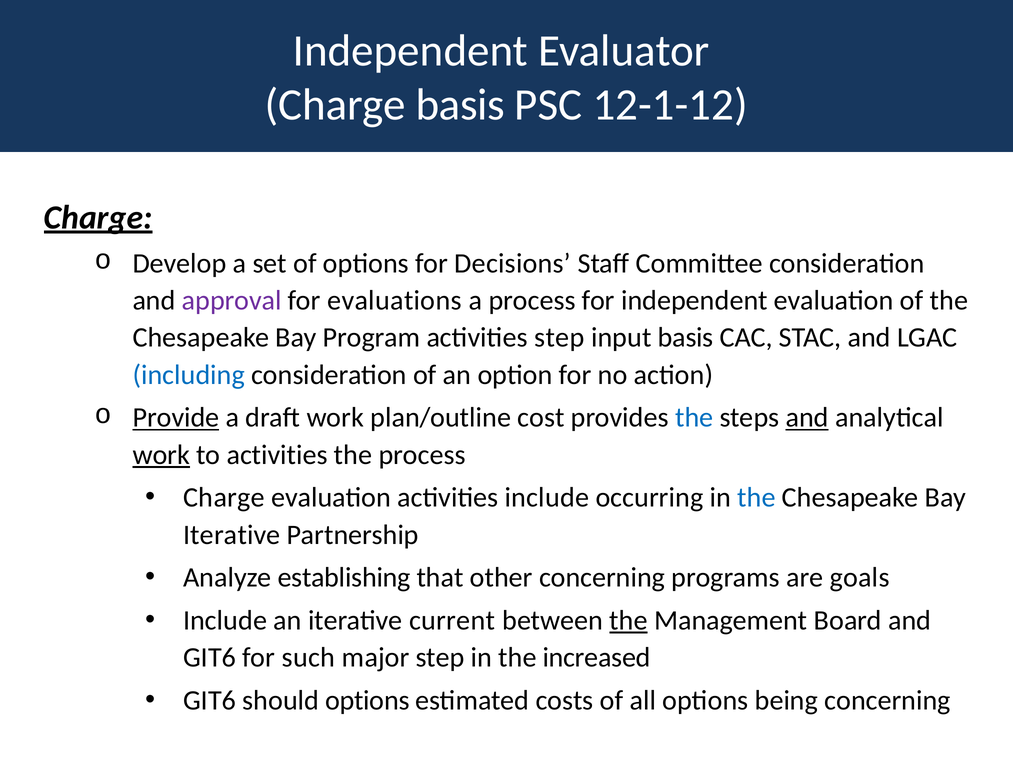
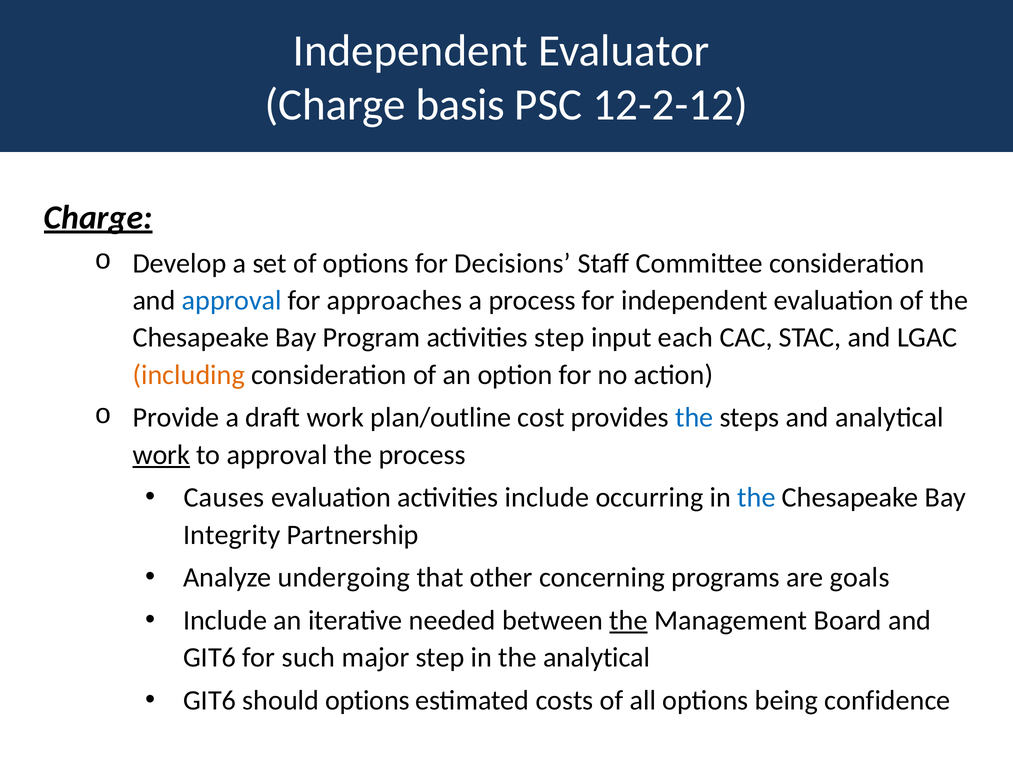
12-1-12: 12-1-12 -> 12-2-12 (670, 105)
approval colour: purple -> blue (232, 300)
evaluations: evaluations -> approaches (395, 300)
input basis: basis -> each (685, 338)
including colour: blue -> orange (189, 375)
Provide underline: present -> none (176, 418)
and underline: present -> none (807, 418)
to activities: activities -> approval (277, 455)
Charge: Charge -> Causes (224, 497)
Iterative: Iterative -> Integrity (232, 535)
establishing: establishing -> undergoing (344, 577)
current: current -> needed (452, 620)
the increased: increased -> analytical (597, 657)
being concerning: concerning -> confidence (887, 700)
